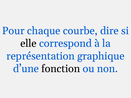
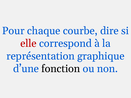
elle colour: black -> red (28, 44)
